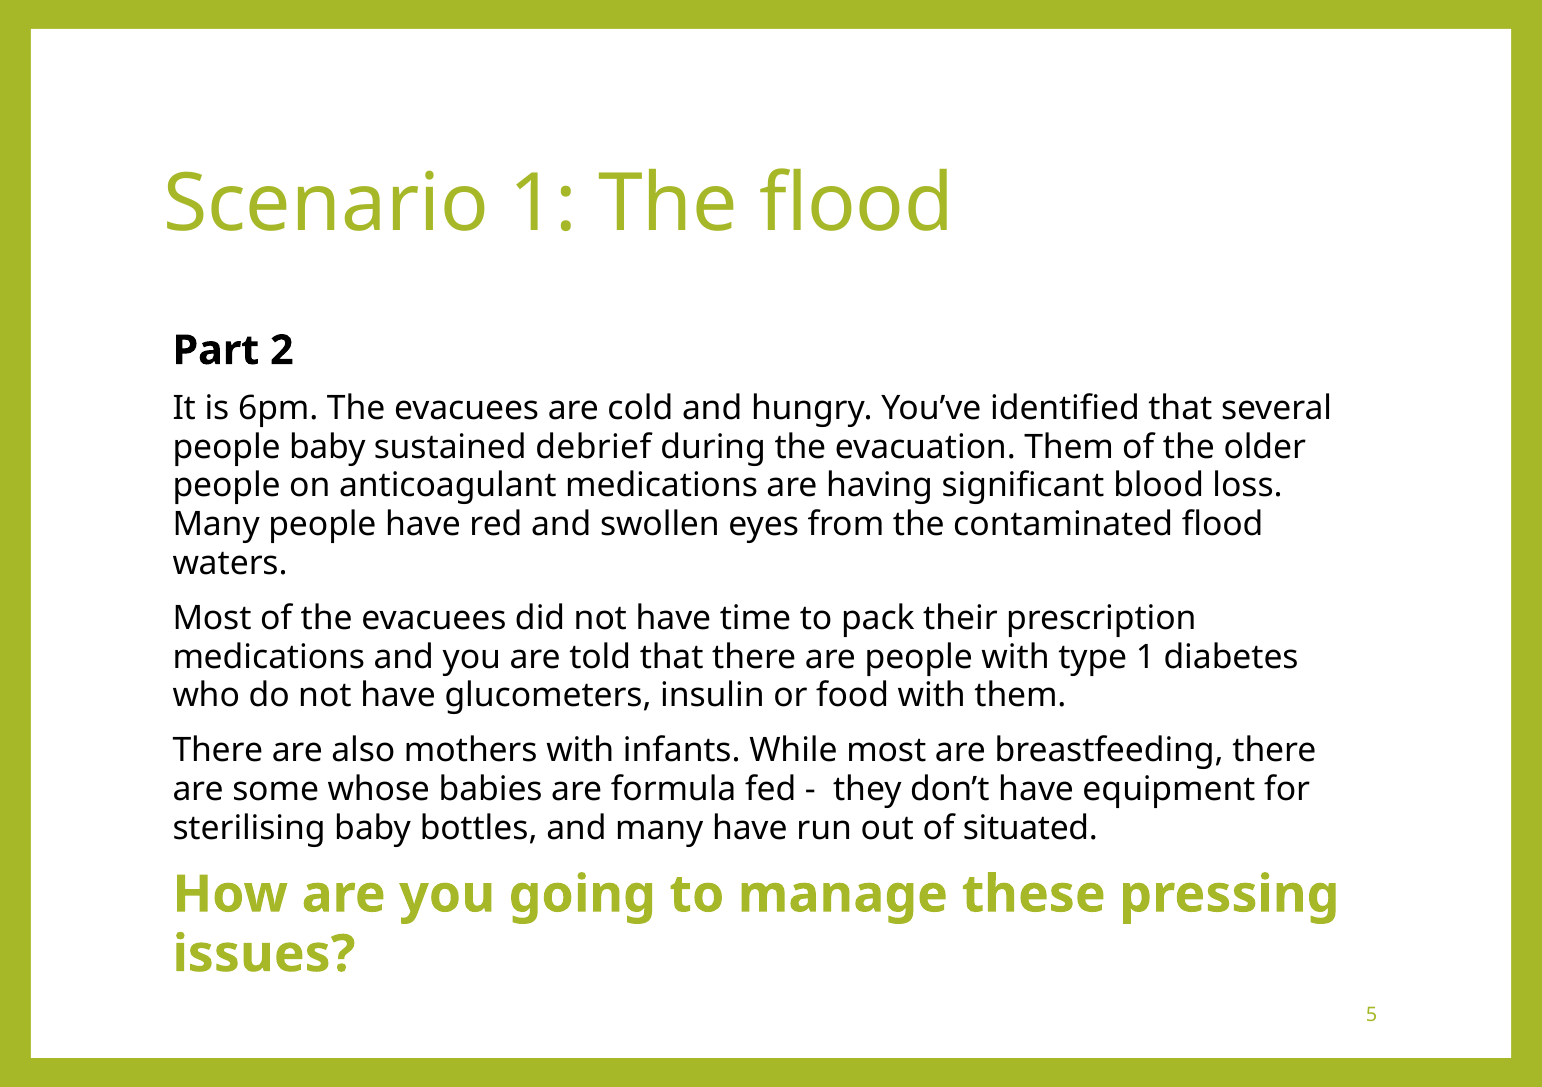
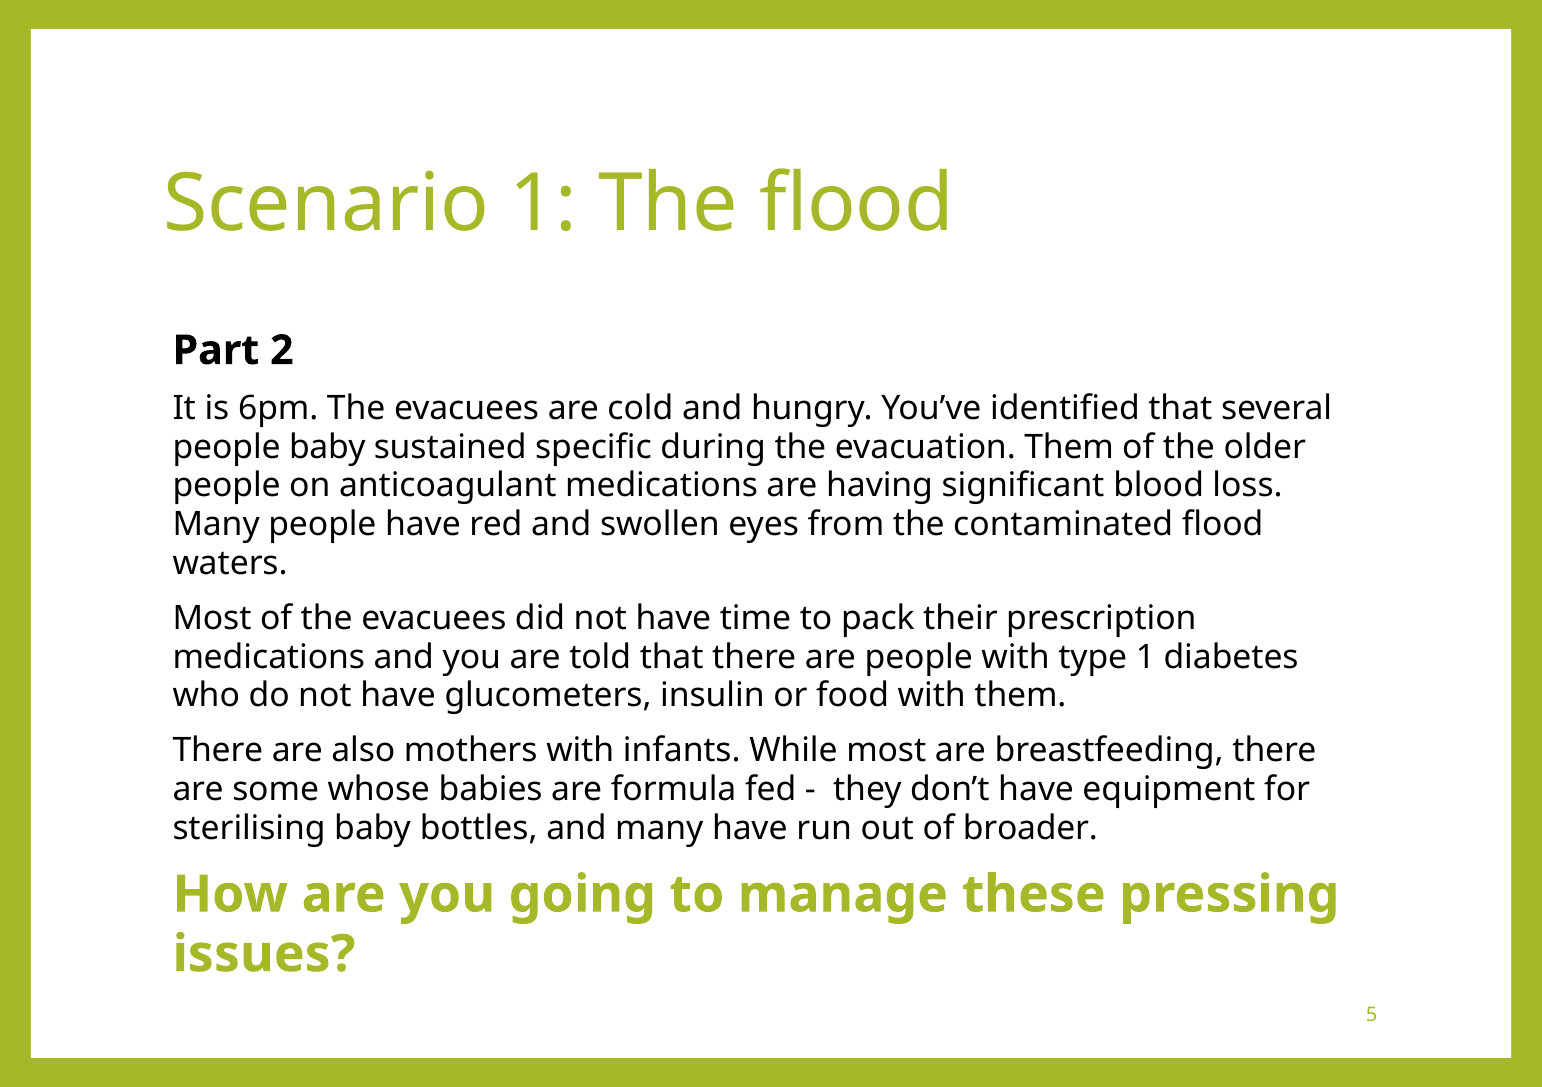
debrief: debrief -> specific (593, 447)
situated: situated -> broader (1030, 828)
